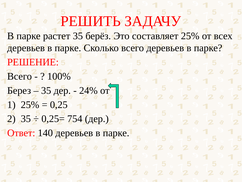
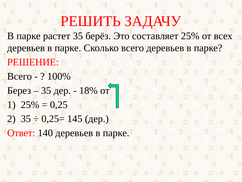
24%: 24% -> 18% (88, 90)
754: 754 -> 145 (75, 119)
